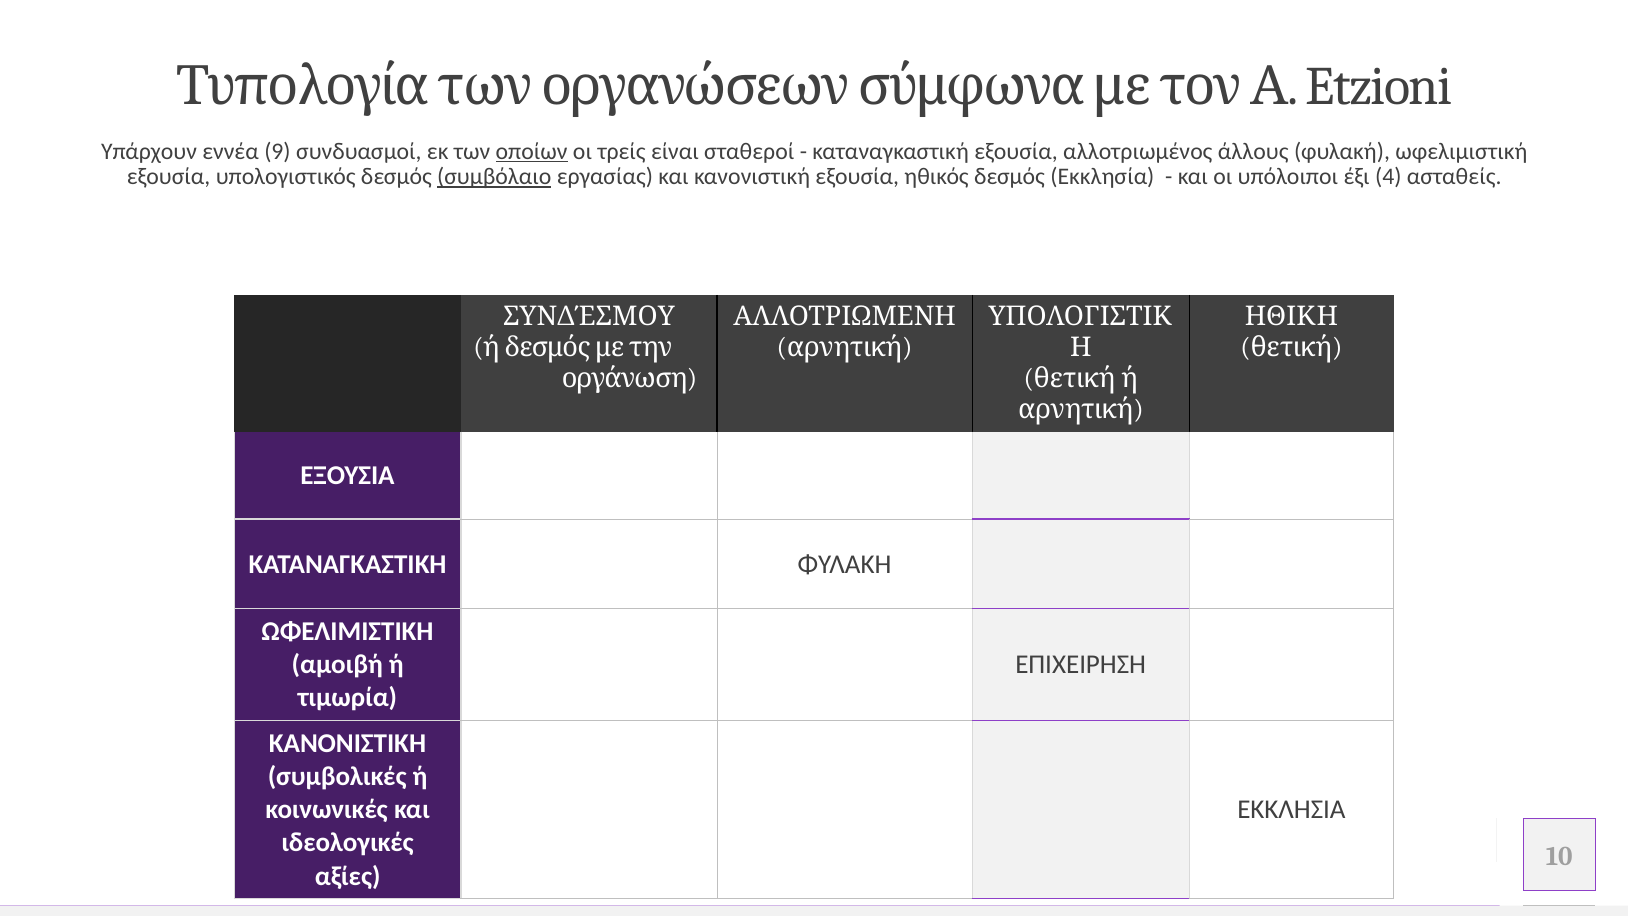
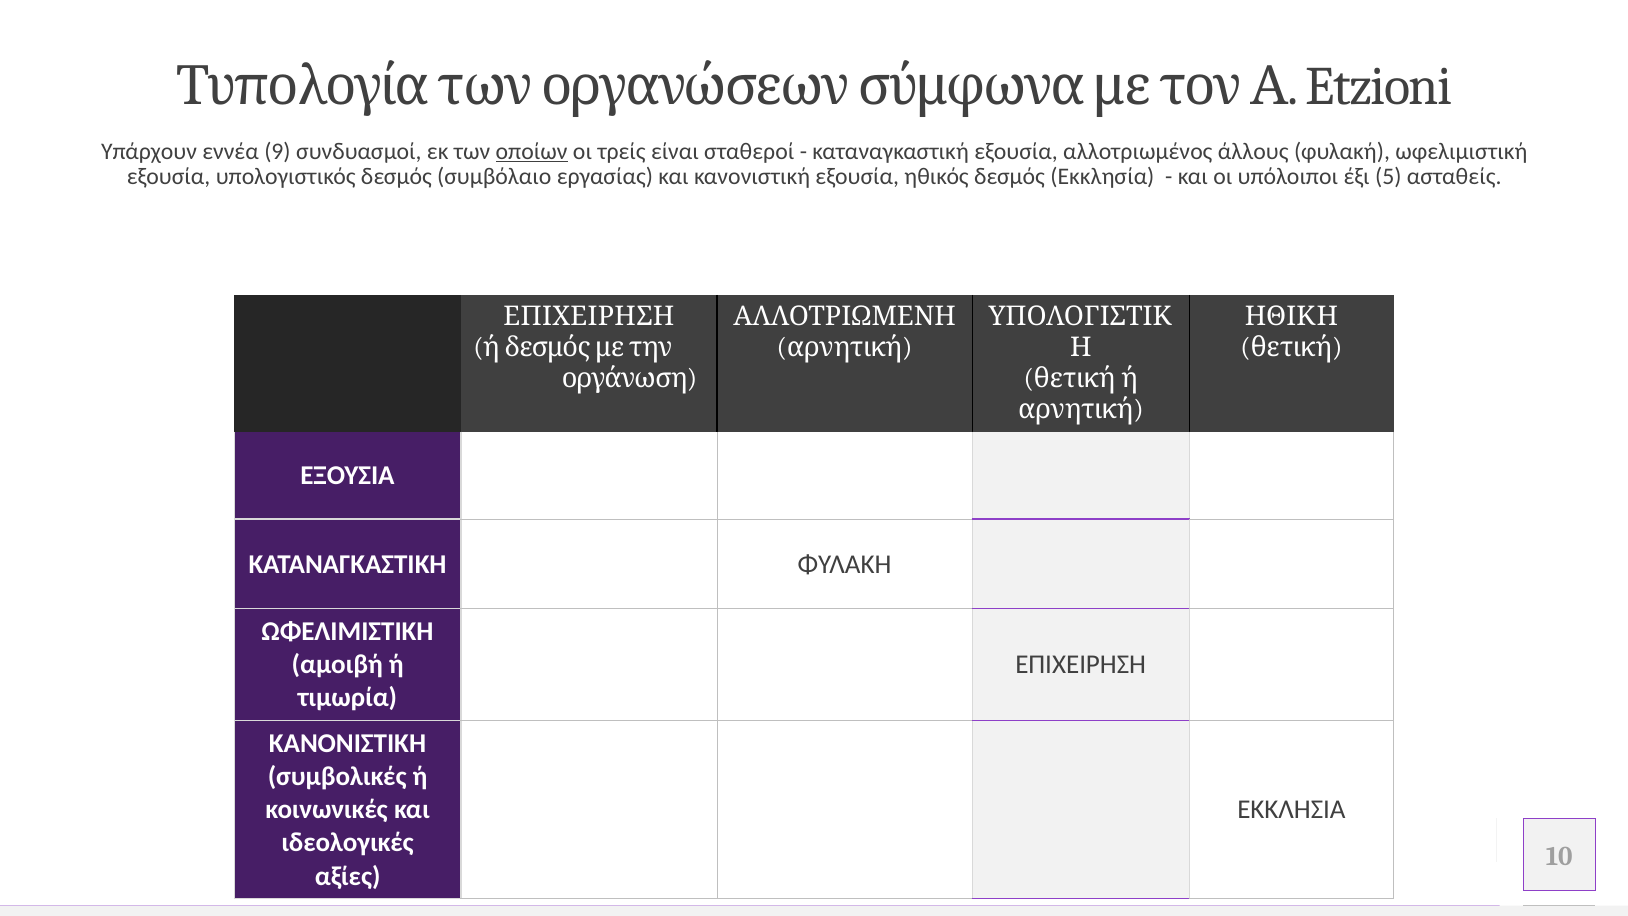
συμβόλαιο underline: present -> none (494, 177)
4: 4 -> 5 (1388, 177)
ΣΥΝΔΈΣΜΟΥ: ΣΥΝΔΈΣΜΟΥ -> ΕΠΙΧΕΙΡΗΣΗ (589, 316)
